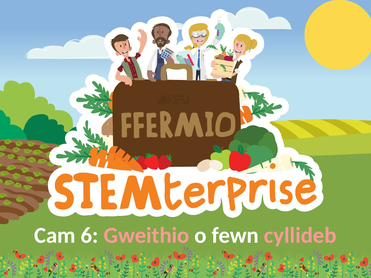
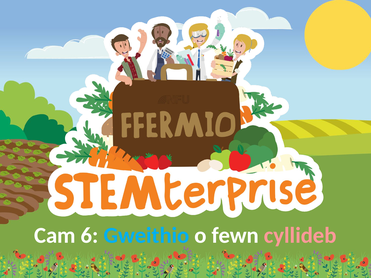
Gweithio colour: pink -> light blue (146, 236)
